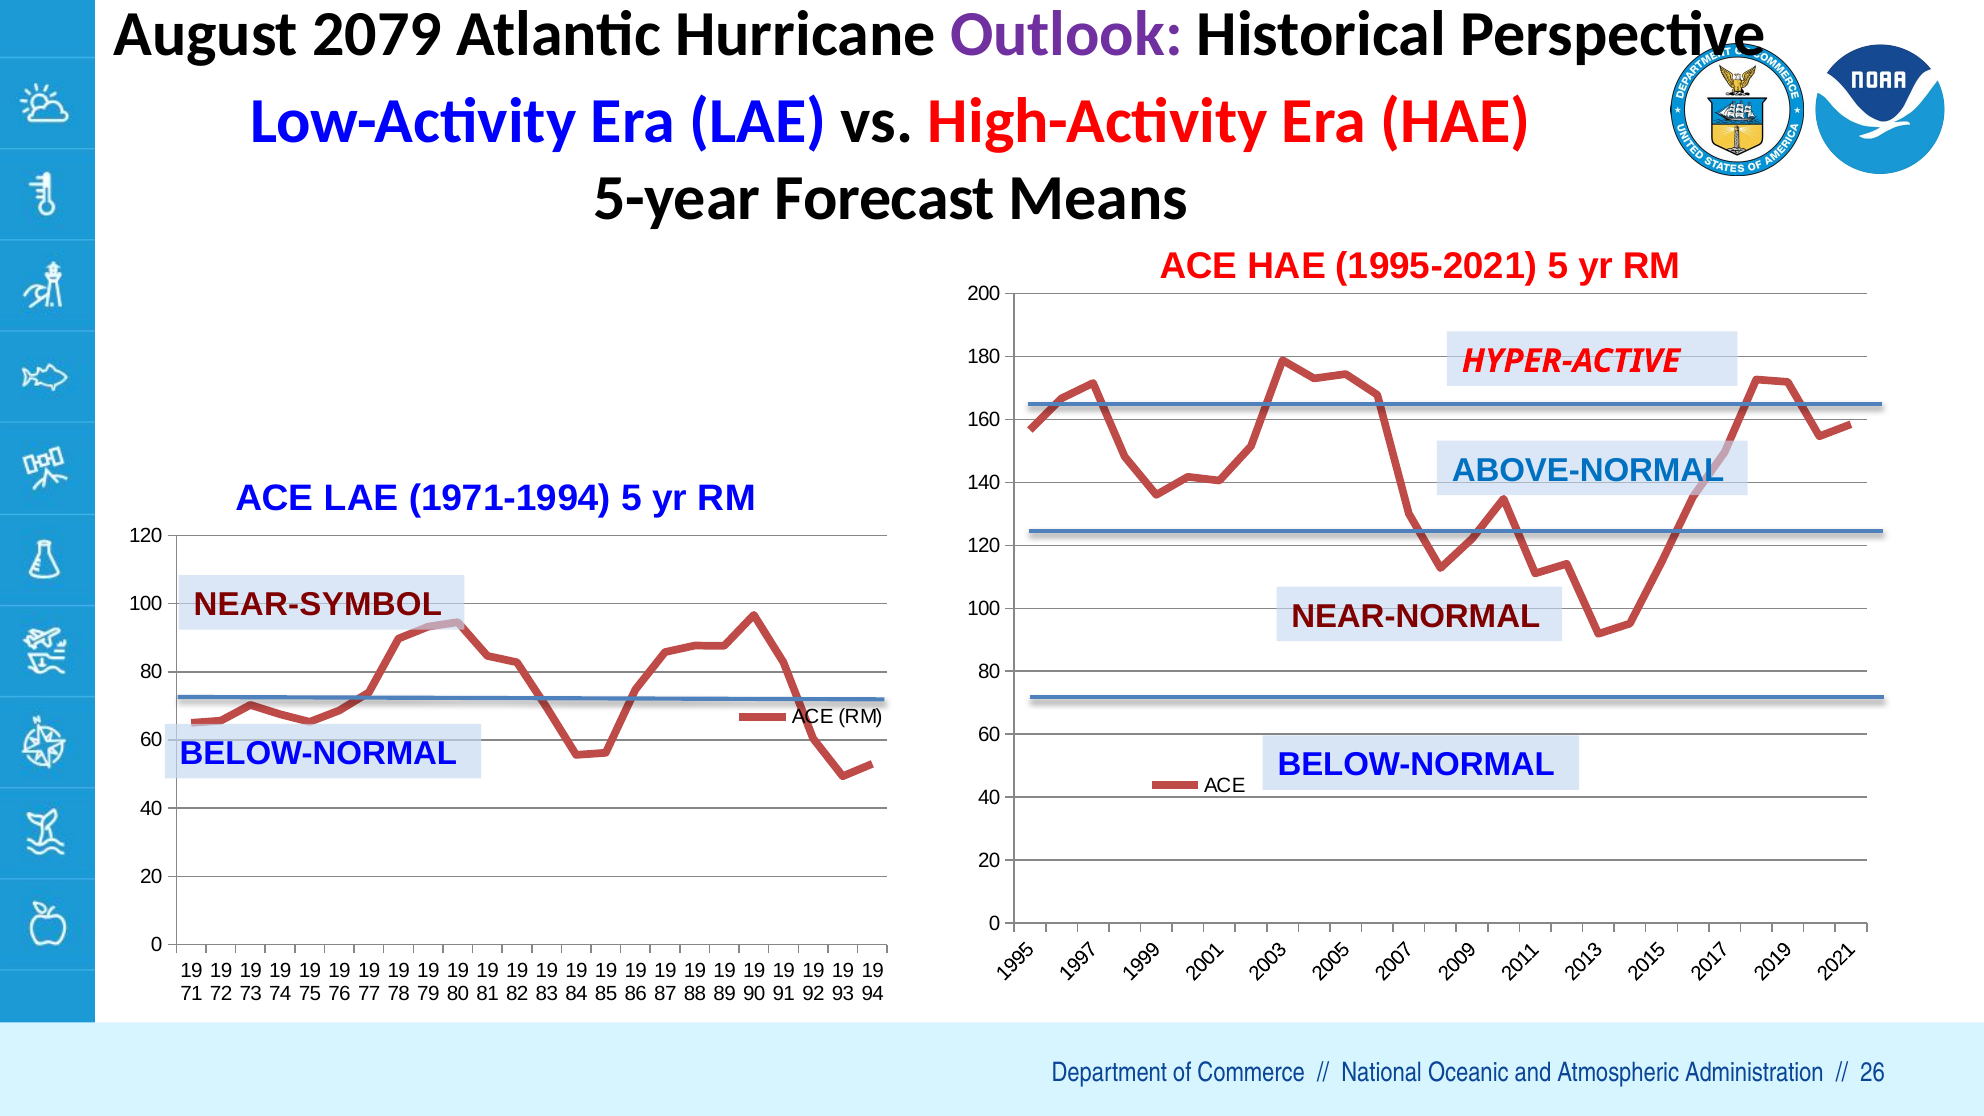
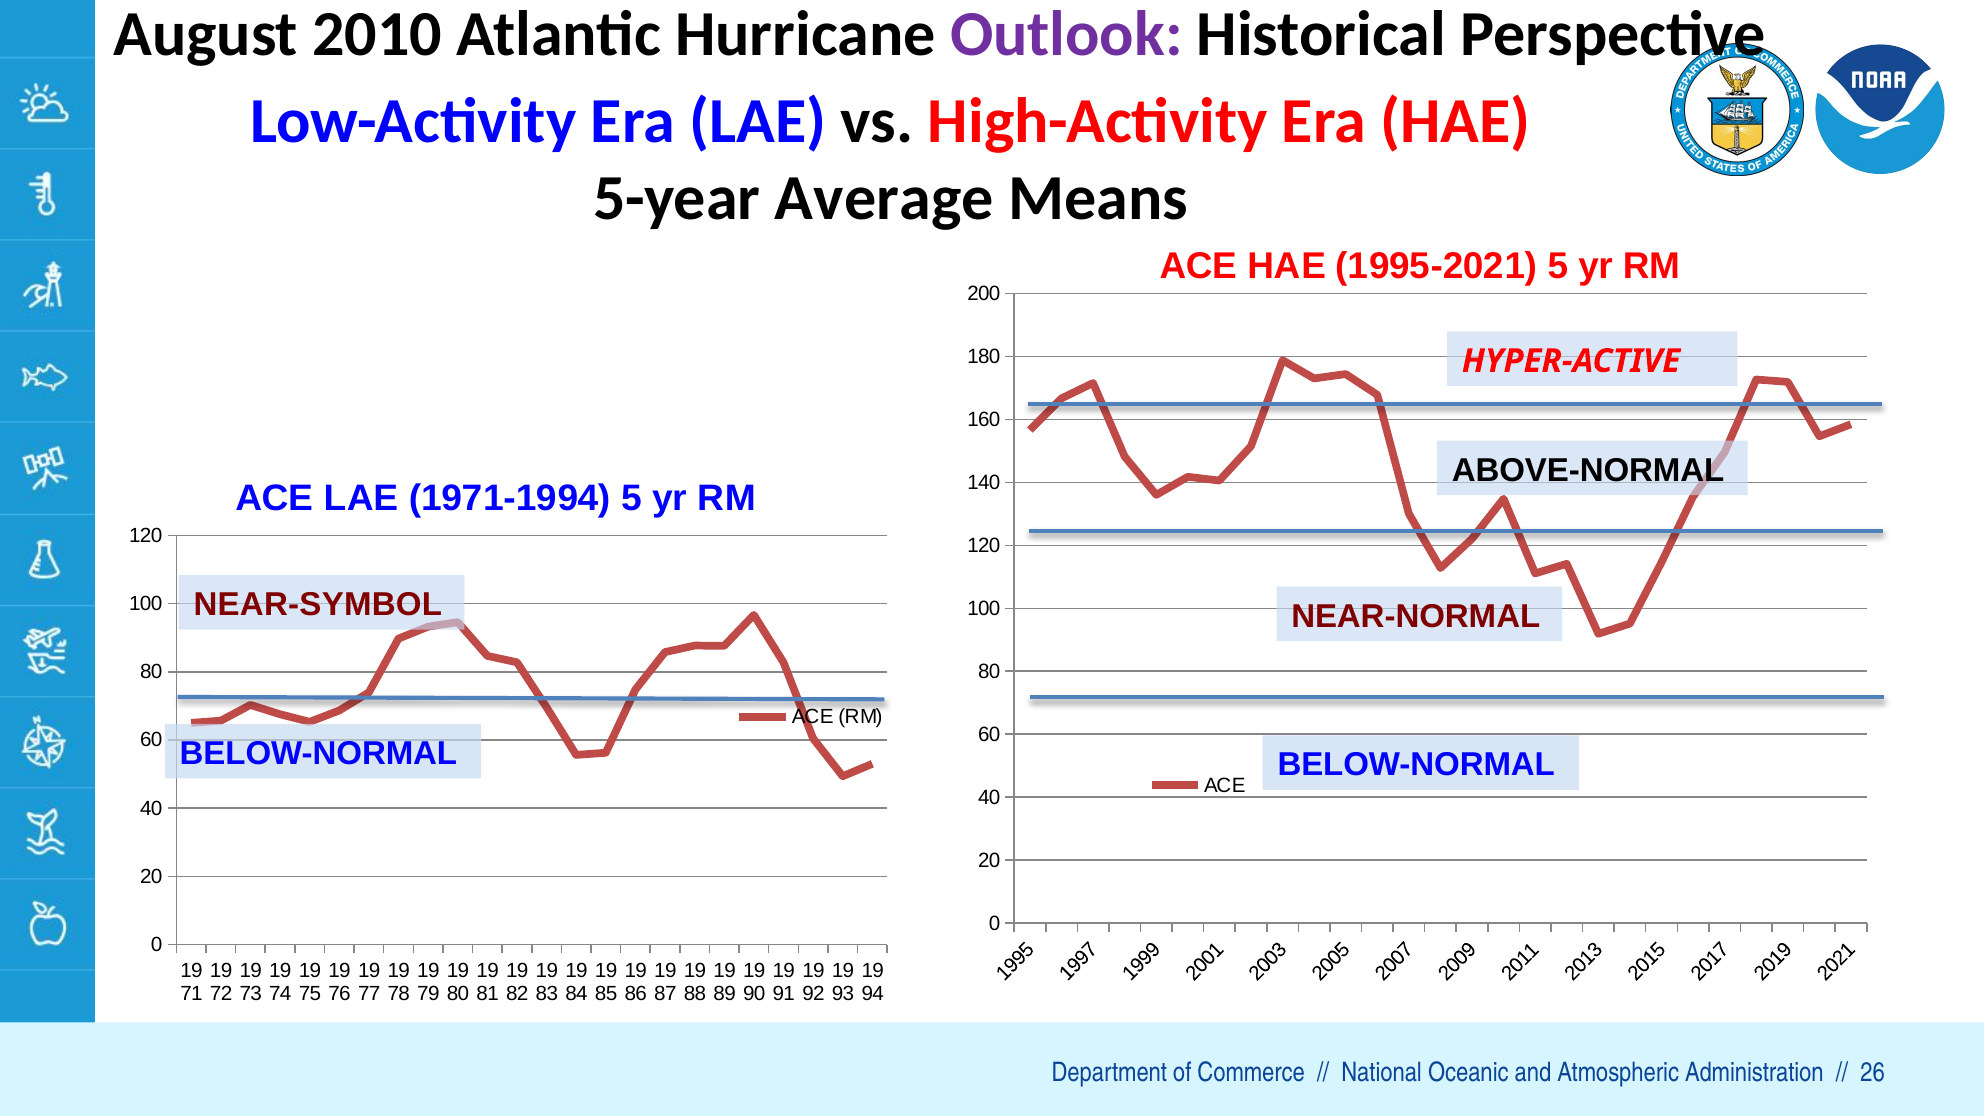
2079: 2079 -> 2010 (377, 34)
Forecast: Forecast -> Average (885, 198)
ABOVE-NORMAL colour: blue -> black (1588, 470)
